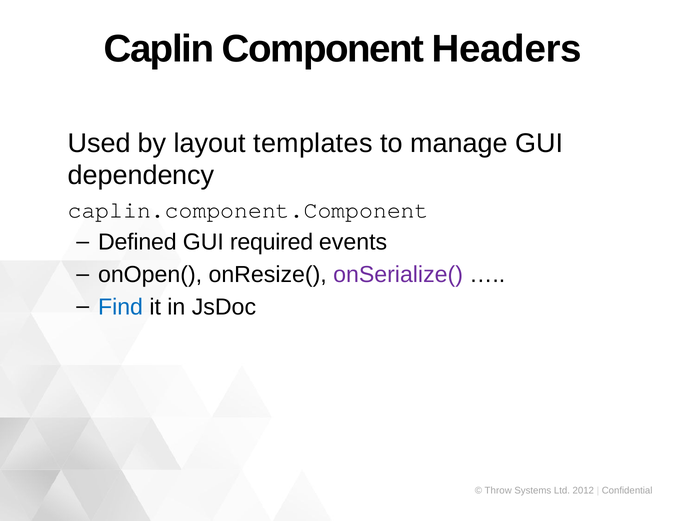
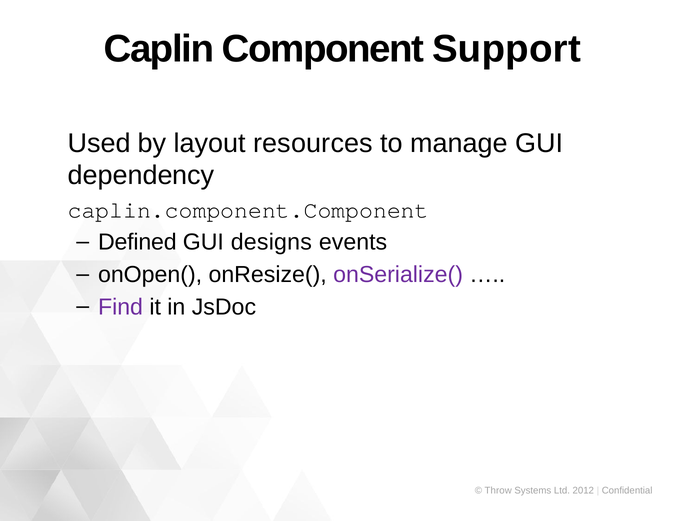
Headers: Headers -> Support (506, 49)
templates: templates -> resources (313, 143)
required: required -> designs (271, 242)
Find colour: blue -> purple (121, 307)
